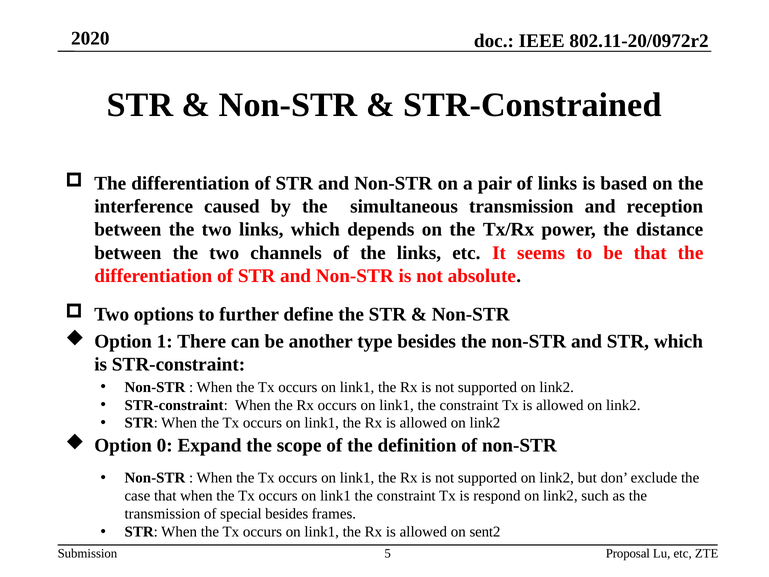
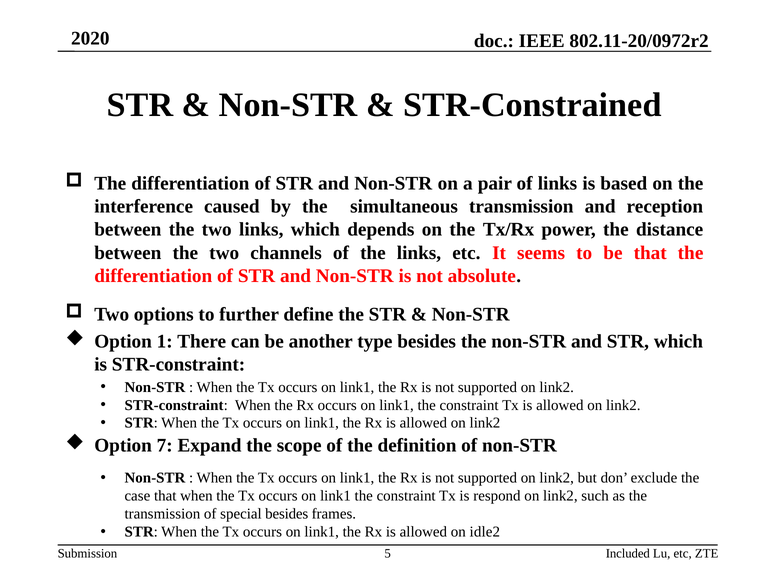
0: 0 -> 7 (165, 445)
sent2: sent2 -> idle2 (485, 532)
Proposal: Proposal -> Included (628, 553)
